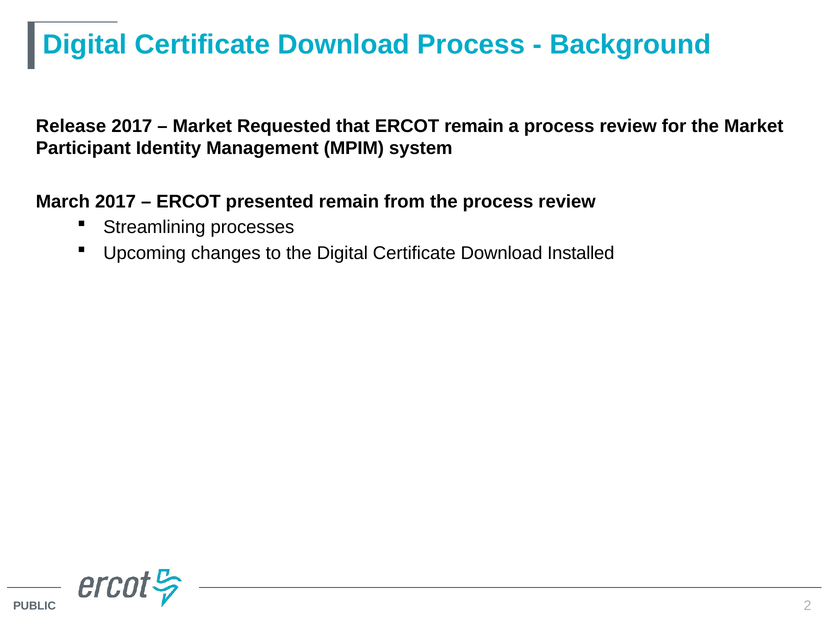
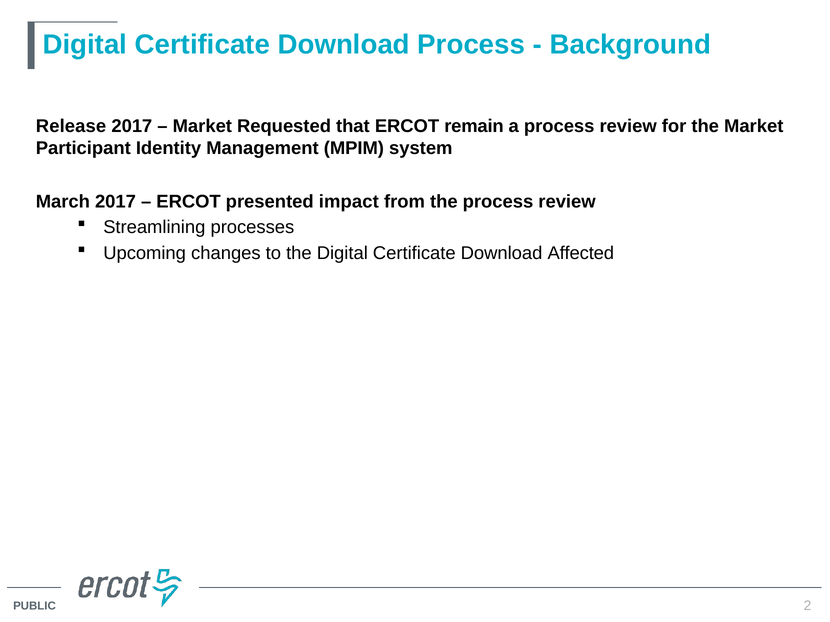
presented remain: remain -> impact (349, 202)
Installed: Installed -> Affected (581, 253)
